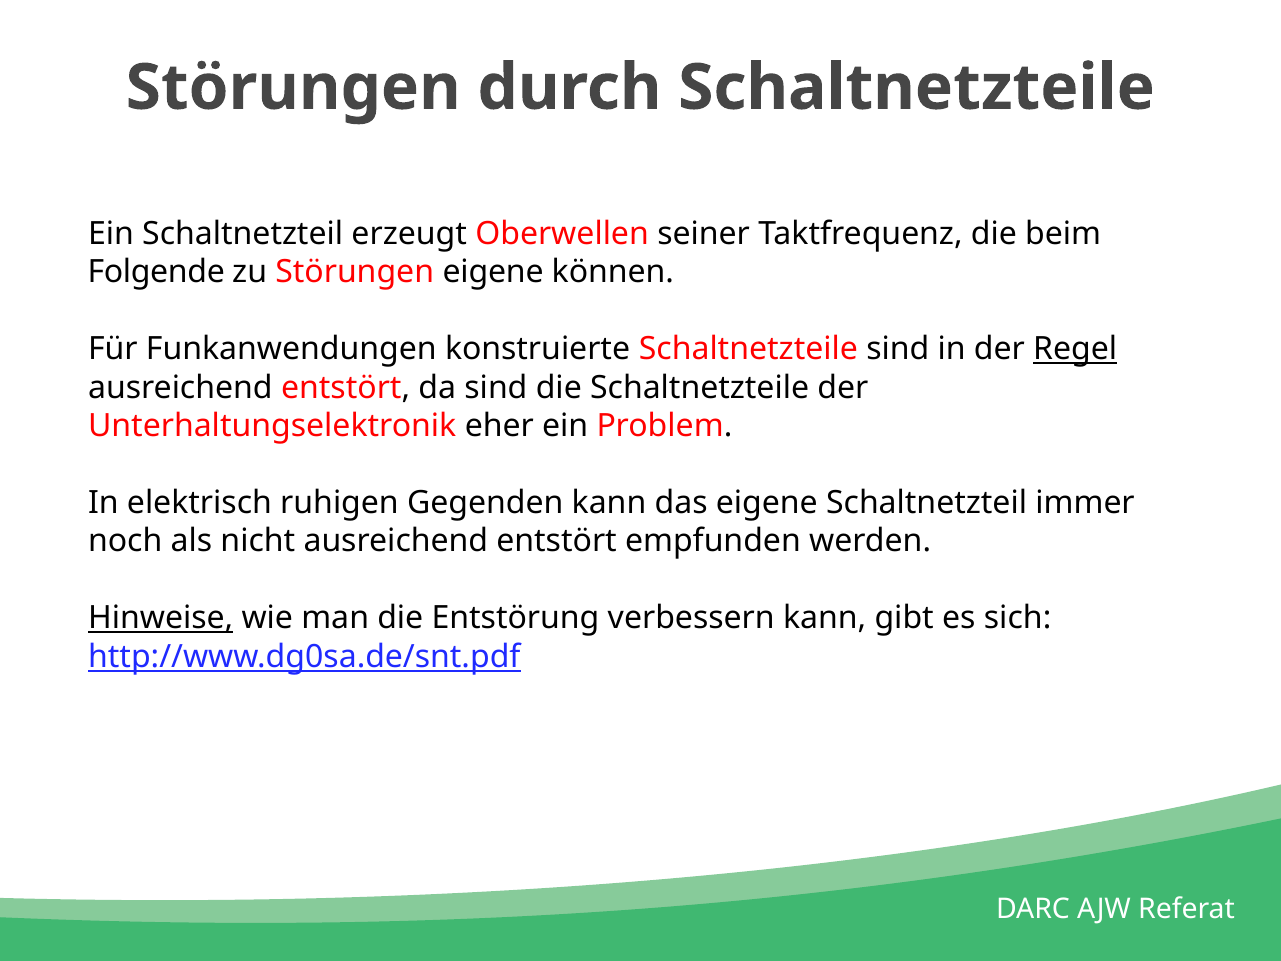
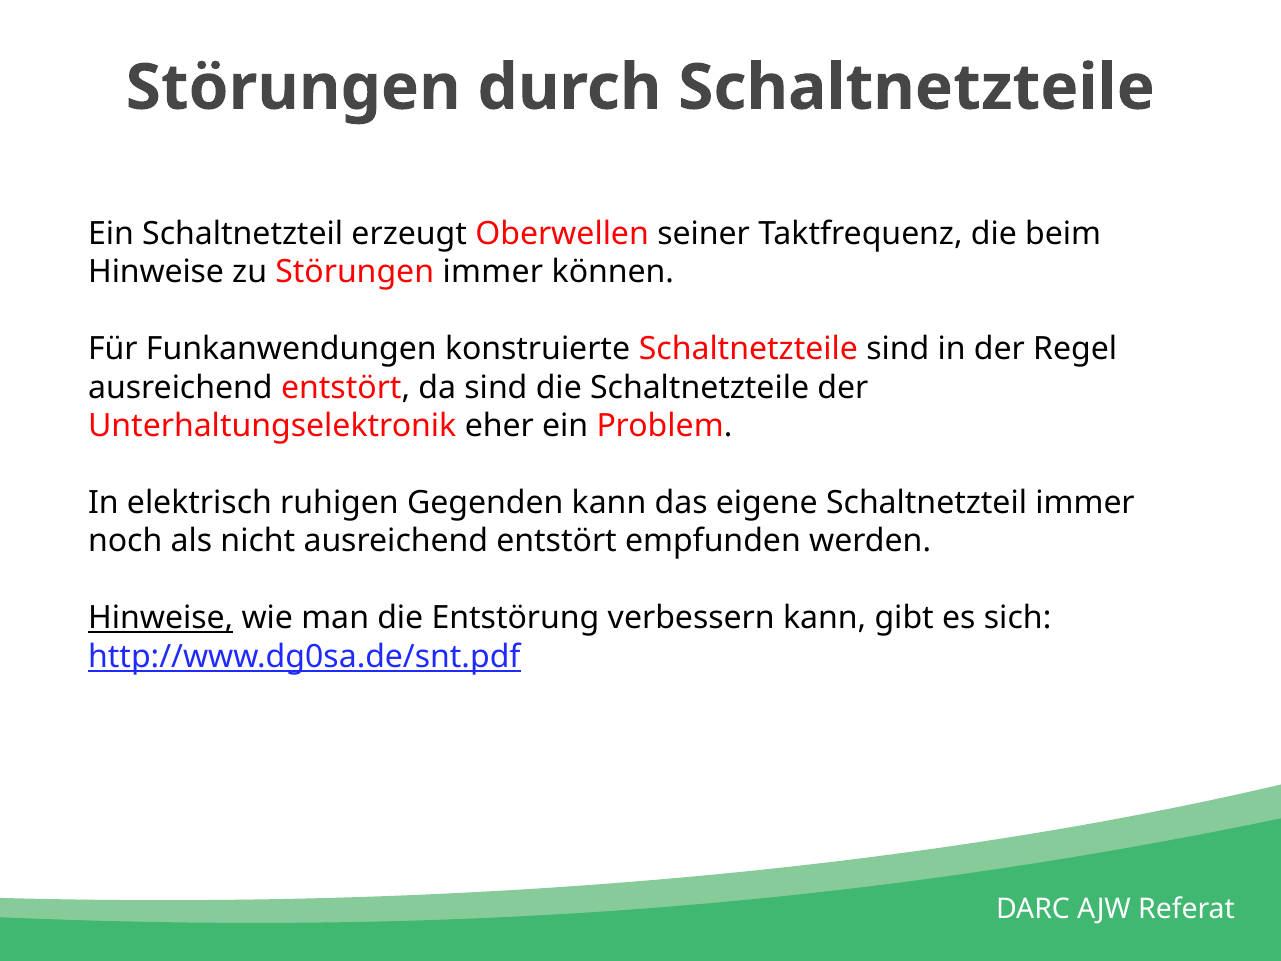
Folgende: Folgende -> Hinweise (156, 272)
Störungen eigene: eigene -> immer (493, 272)
Regel underline: present -> none (1075, 349)
